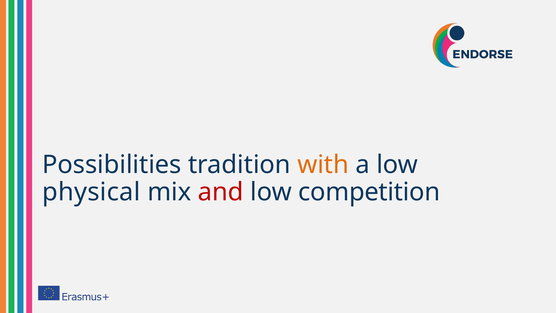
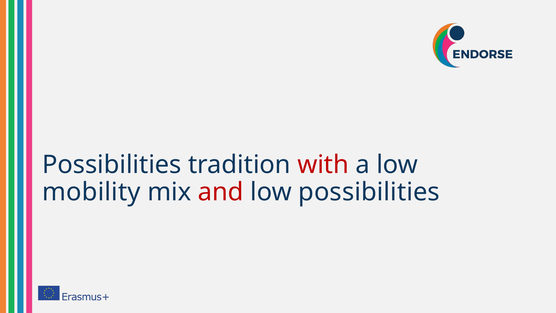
with colour: orange -> red (323, 164)
physical: physical -> mobility (91, 192)
low competition: competition -> possibilities (369, 192)
